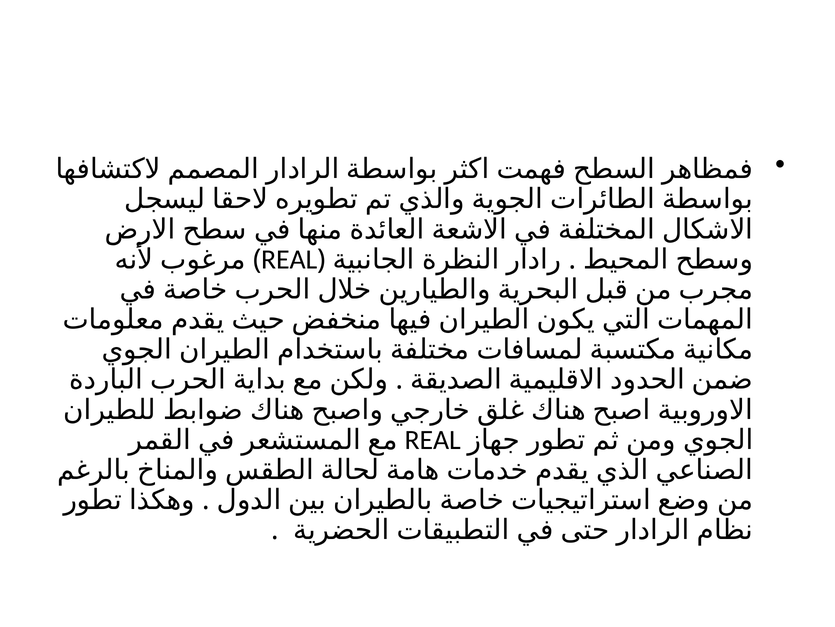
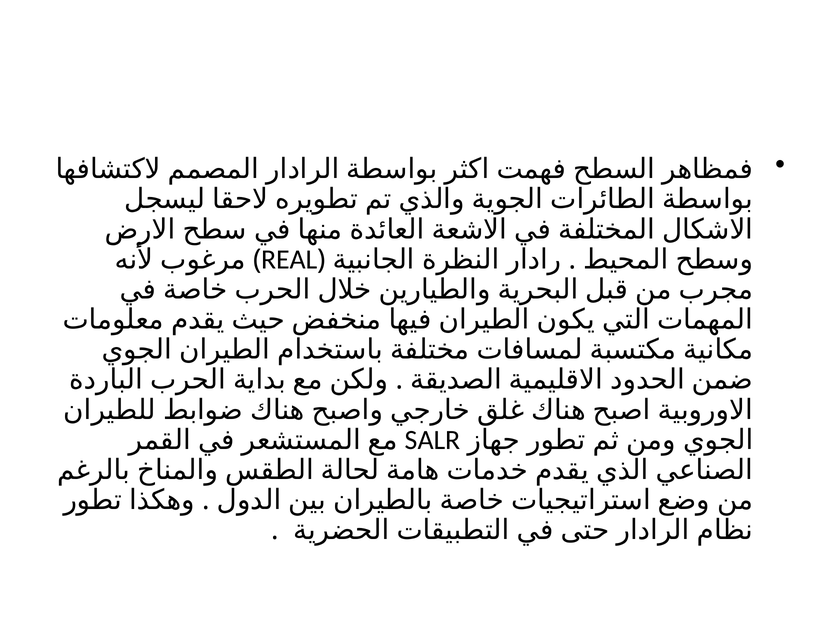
REAL: REAL -> SALR (433, 439)
